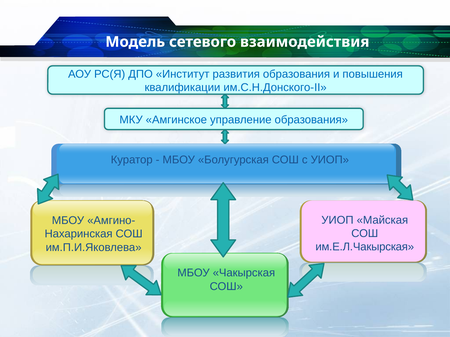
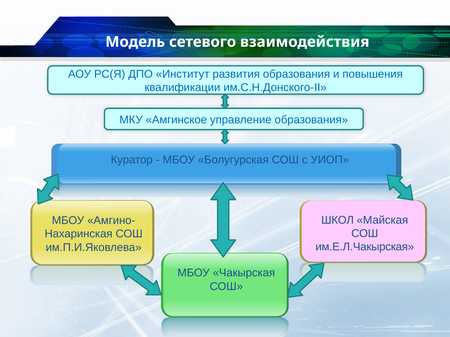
УИОП: УИОП -> ШКОЛ (338, 220)
